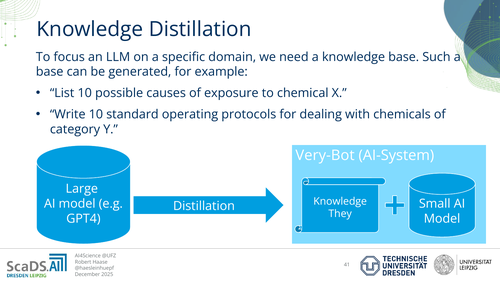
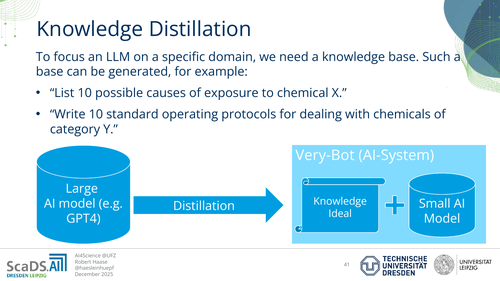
They: They -> Ideal (340, 214)
